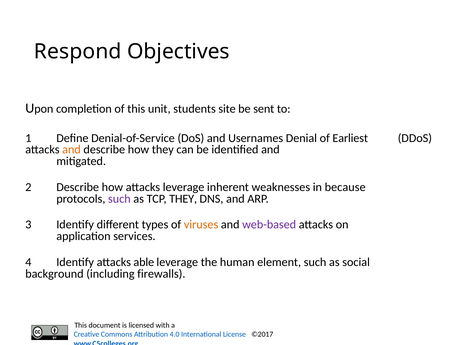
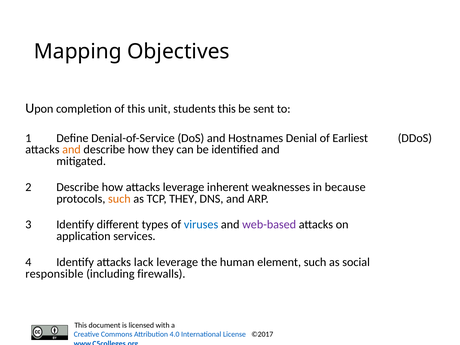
Respond: Respond -> Mapping (78, 52)
students site: site -> this (227, 109)
Usernames: Usernames -> Hostnames (256, 138)
such colour: purple -> orange (119, 199)
viruses colour: orange -> blue (201, 225)
able: able -> lack (144, 262)
background: background -> responsible (54, 274)
